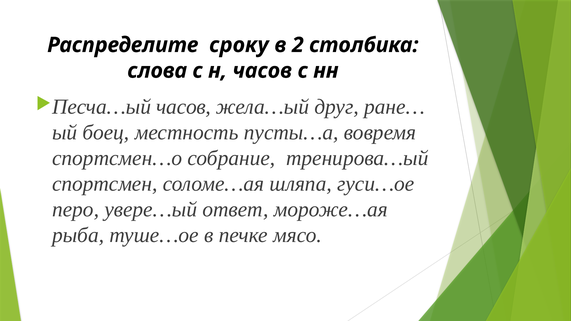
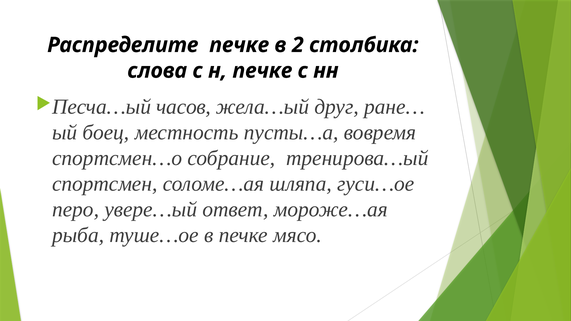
Распределите сроку: сроку -> печке (239, 45)
н часов: часов -> печке (262, 71)
